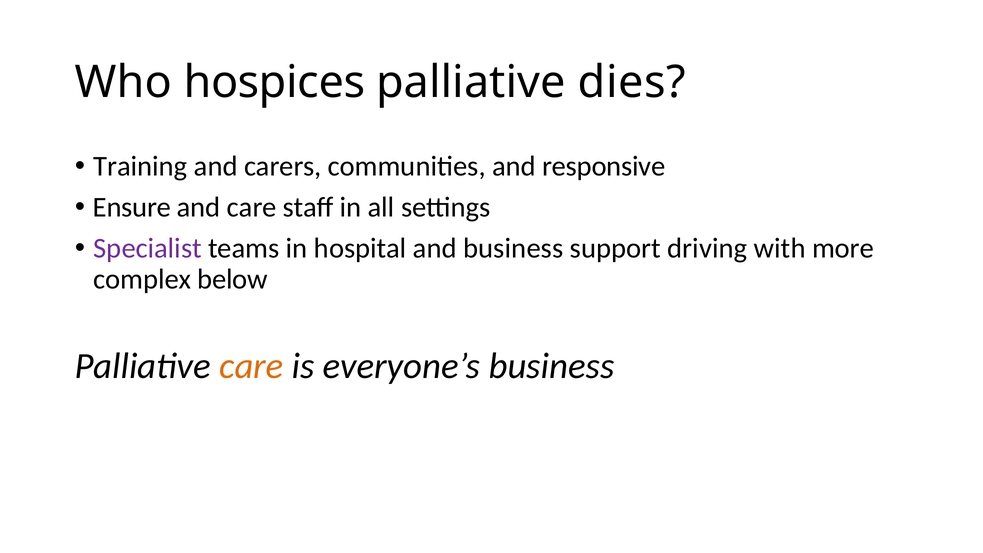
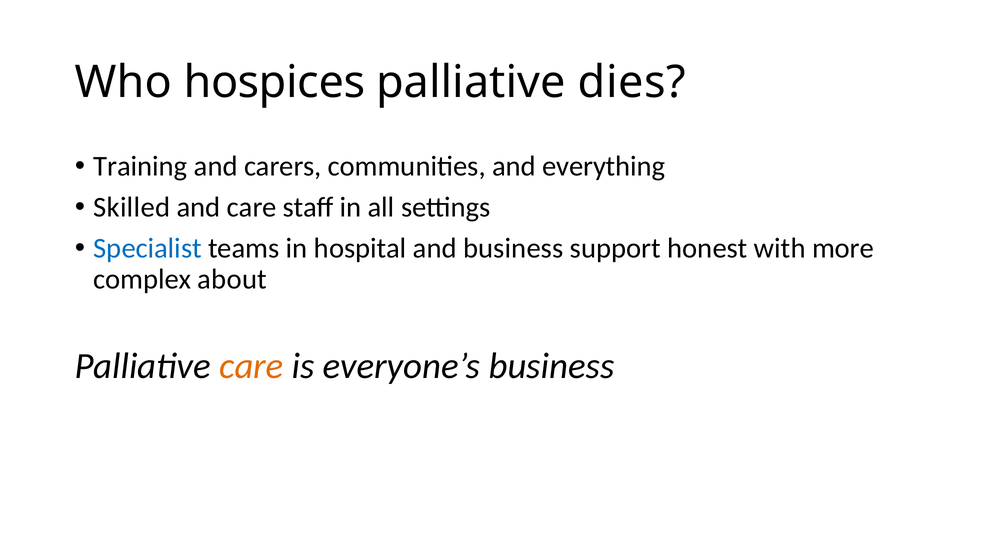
responsive: responsive -> everything (604, 166)
Ensure: Ensure -> Skilled (132, 207)
Specialist colour: purple -> blue (148, 248)
driving: driving -> honest (707, 248)
below: below -> about (232, 279)
